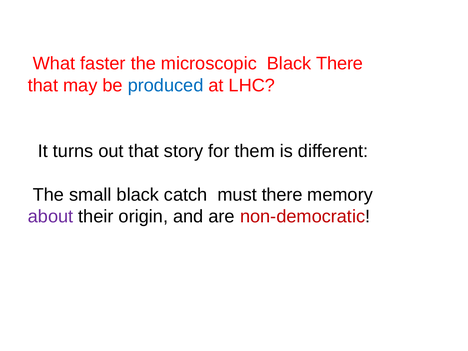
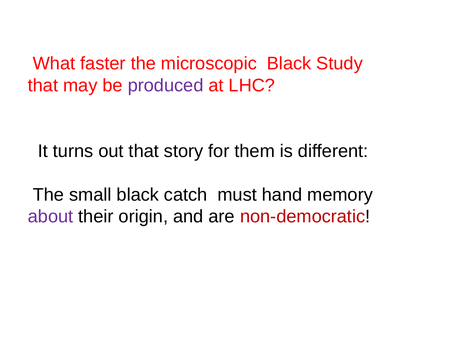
Black There: There -> Study (340, 64)
produced colour: blue -> purple (166, 85)
must there: there -> hand (282, 195)
